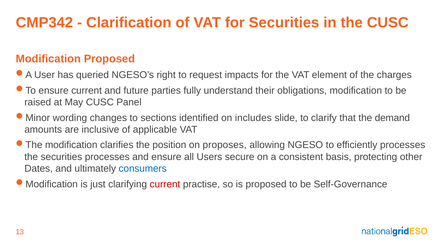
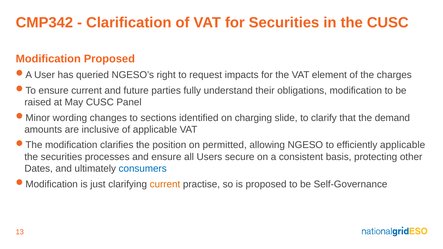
includes: includes -> charging (253, 118)
proposes: proposes -> permitted (225, 145)
efficiently processes: processes -> applicable (403, 145)
current colour: red -> orange (165, 184)
